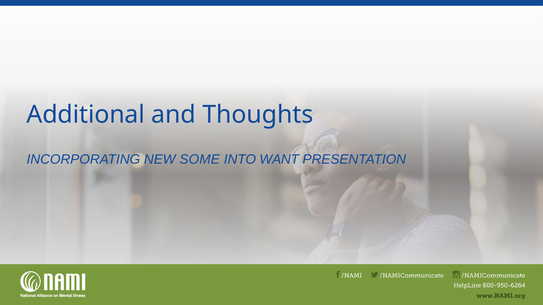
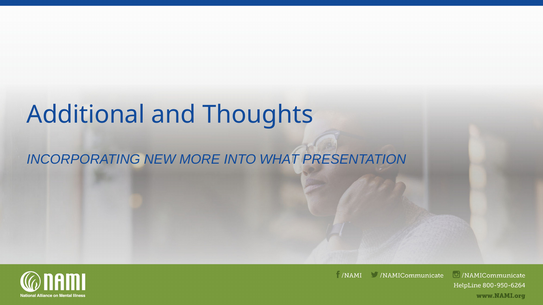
SOME: SOME -> MORE (200, 160)
WANT: WANT -> WHAT (279, 160)
